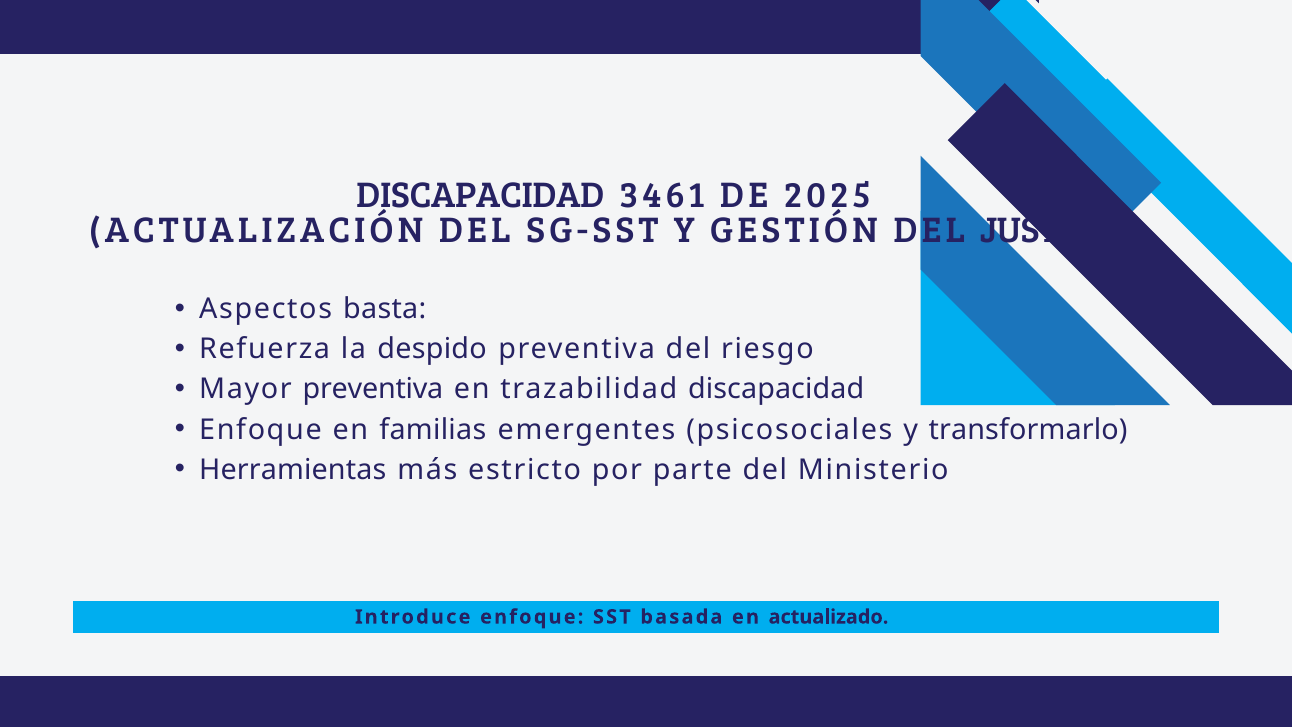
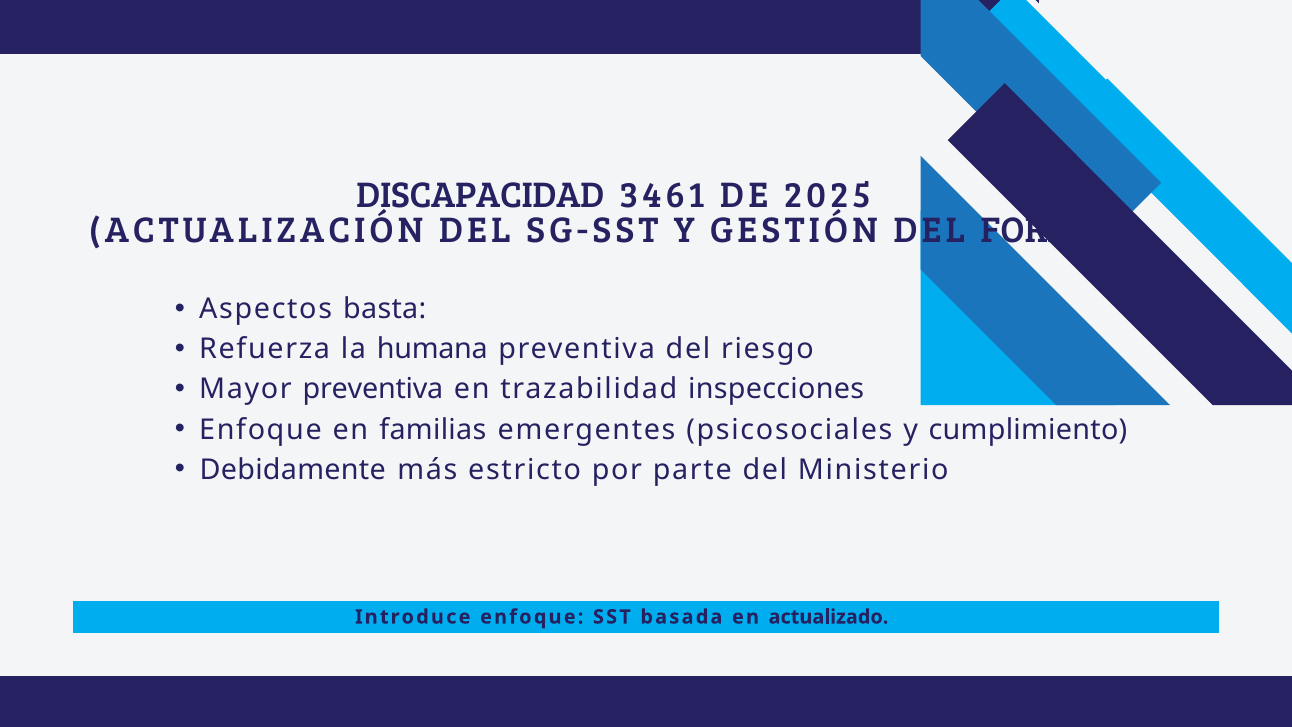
JUSTICIA: JUSTICIA -> FORMAR (1059, 230)
despido: despido -> humana (432, 349)
trazabilidad discapacidad: discapacidad -> inspecciones (776, 389)
transformarlo: transformarlo -> cumplimiento (1028, 429)
Herramientas: Herramientas -> Debidamente (293, 470)
